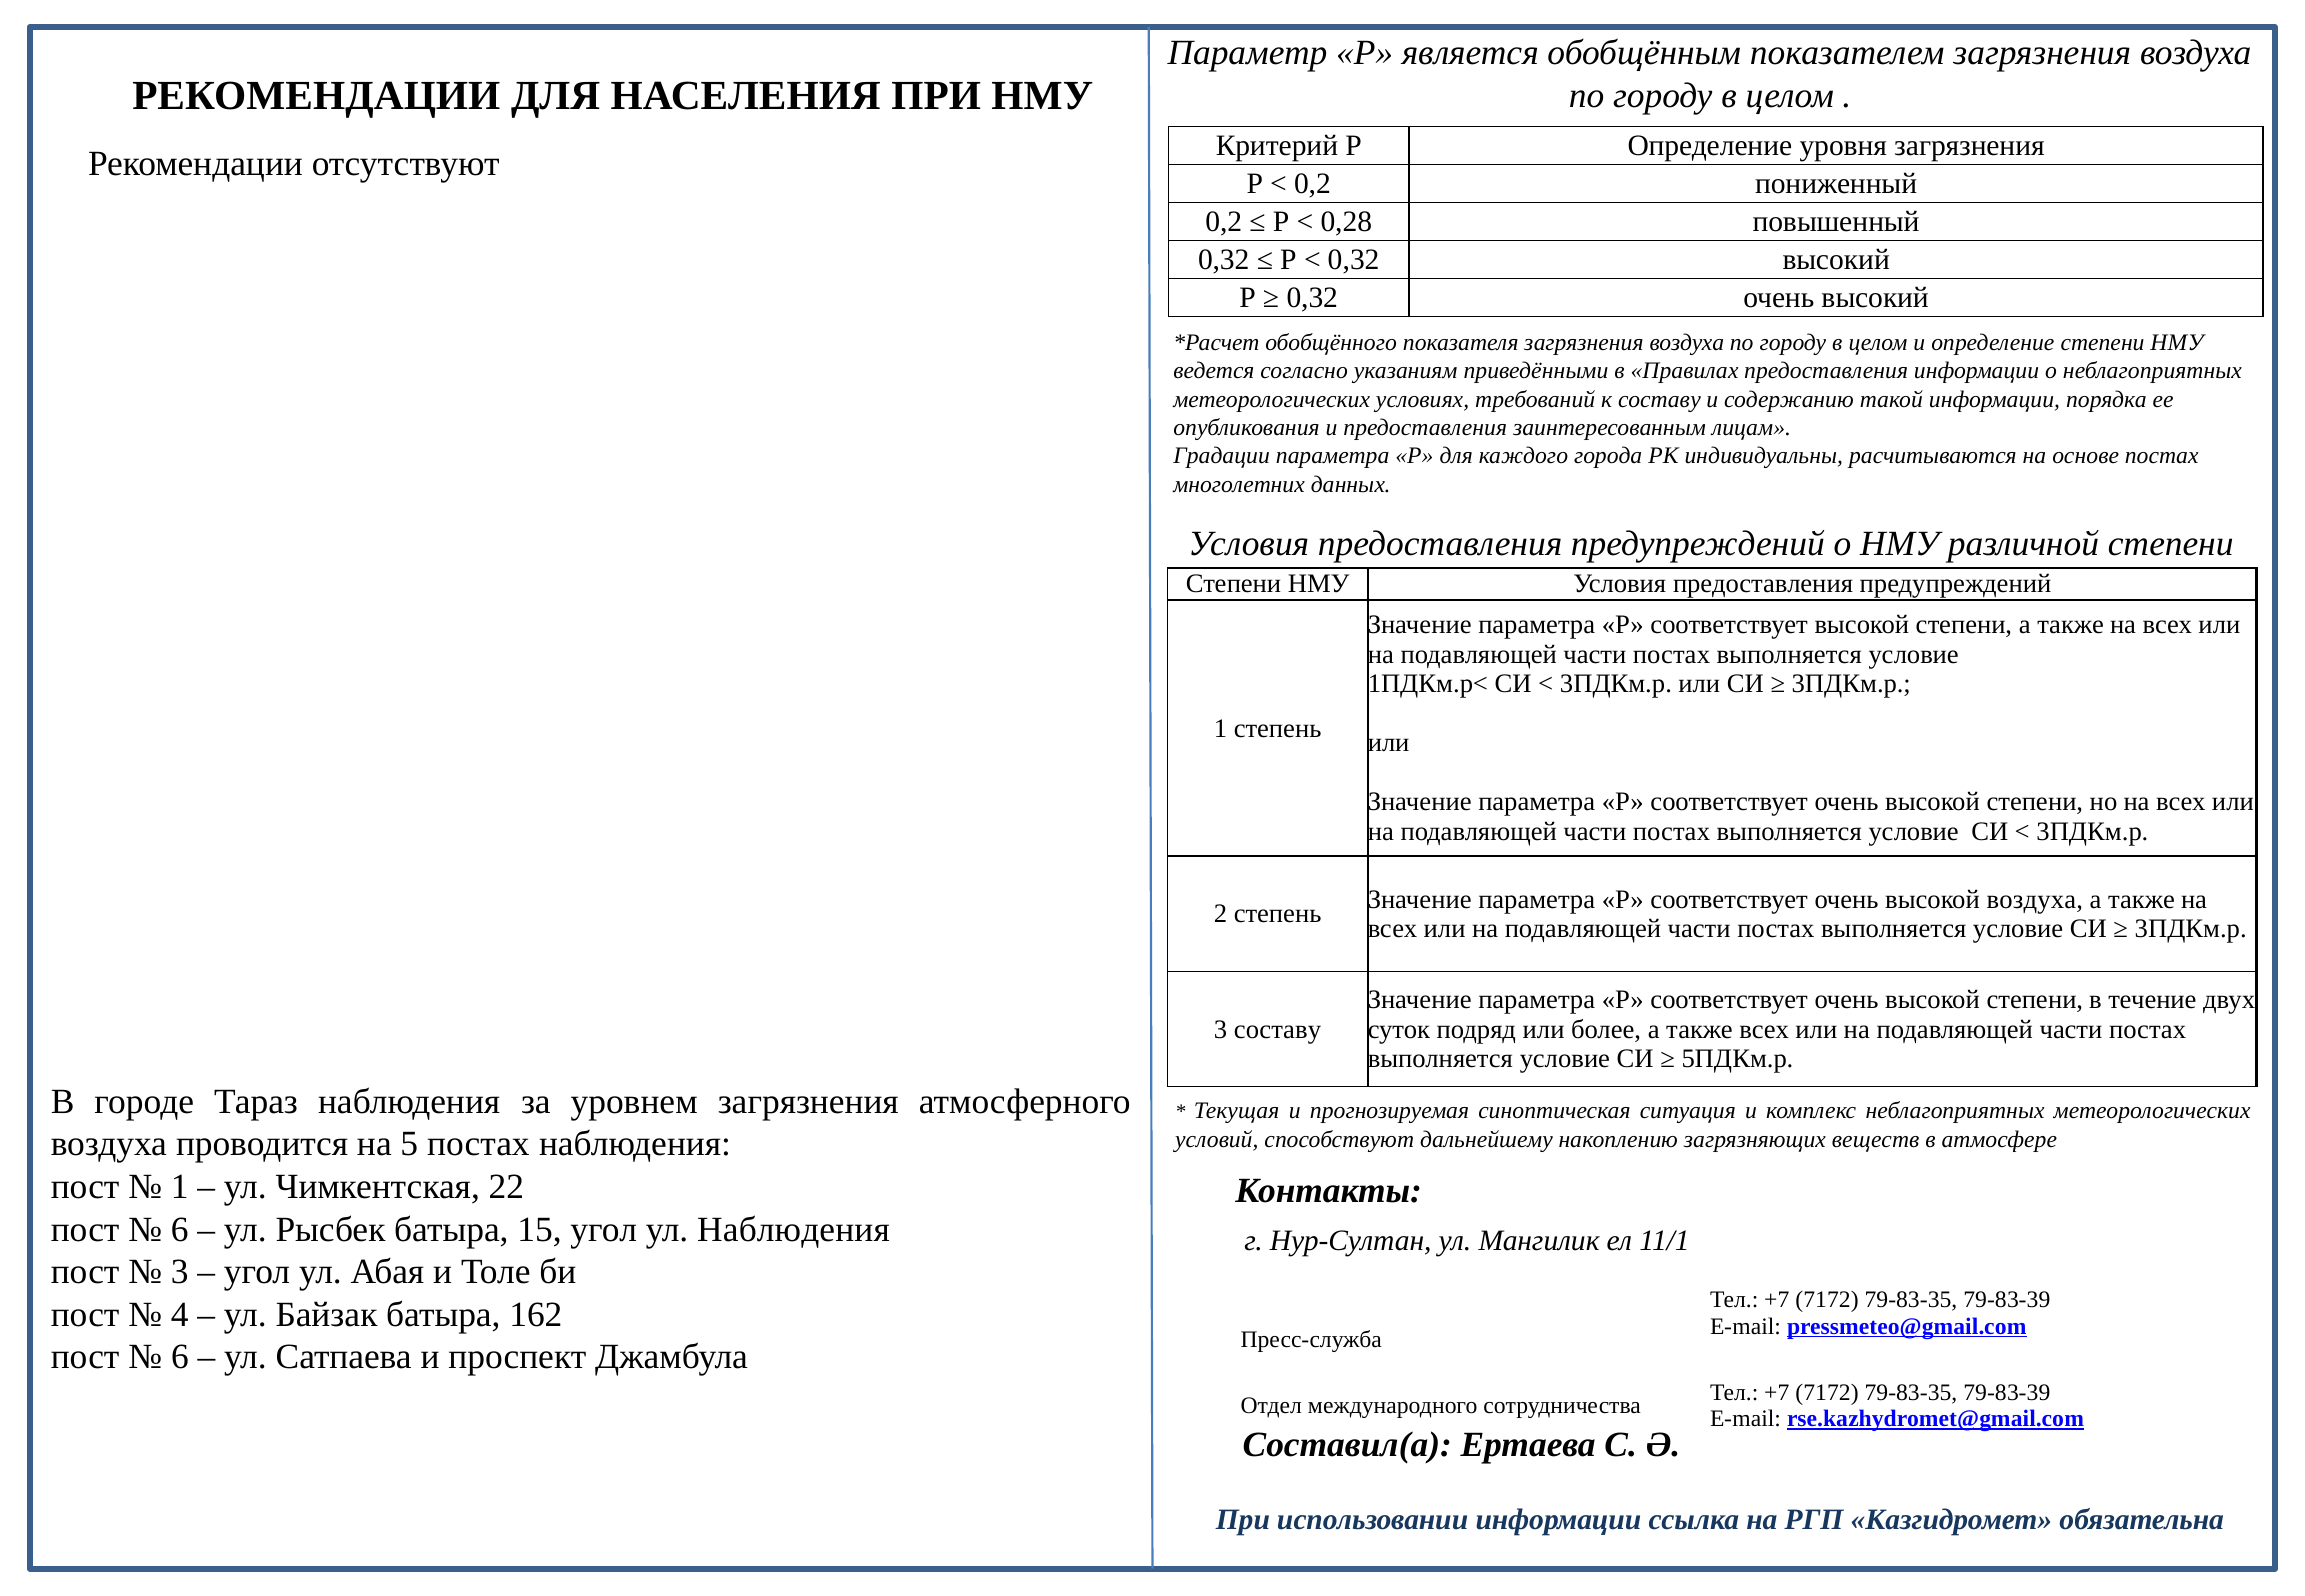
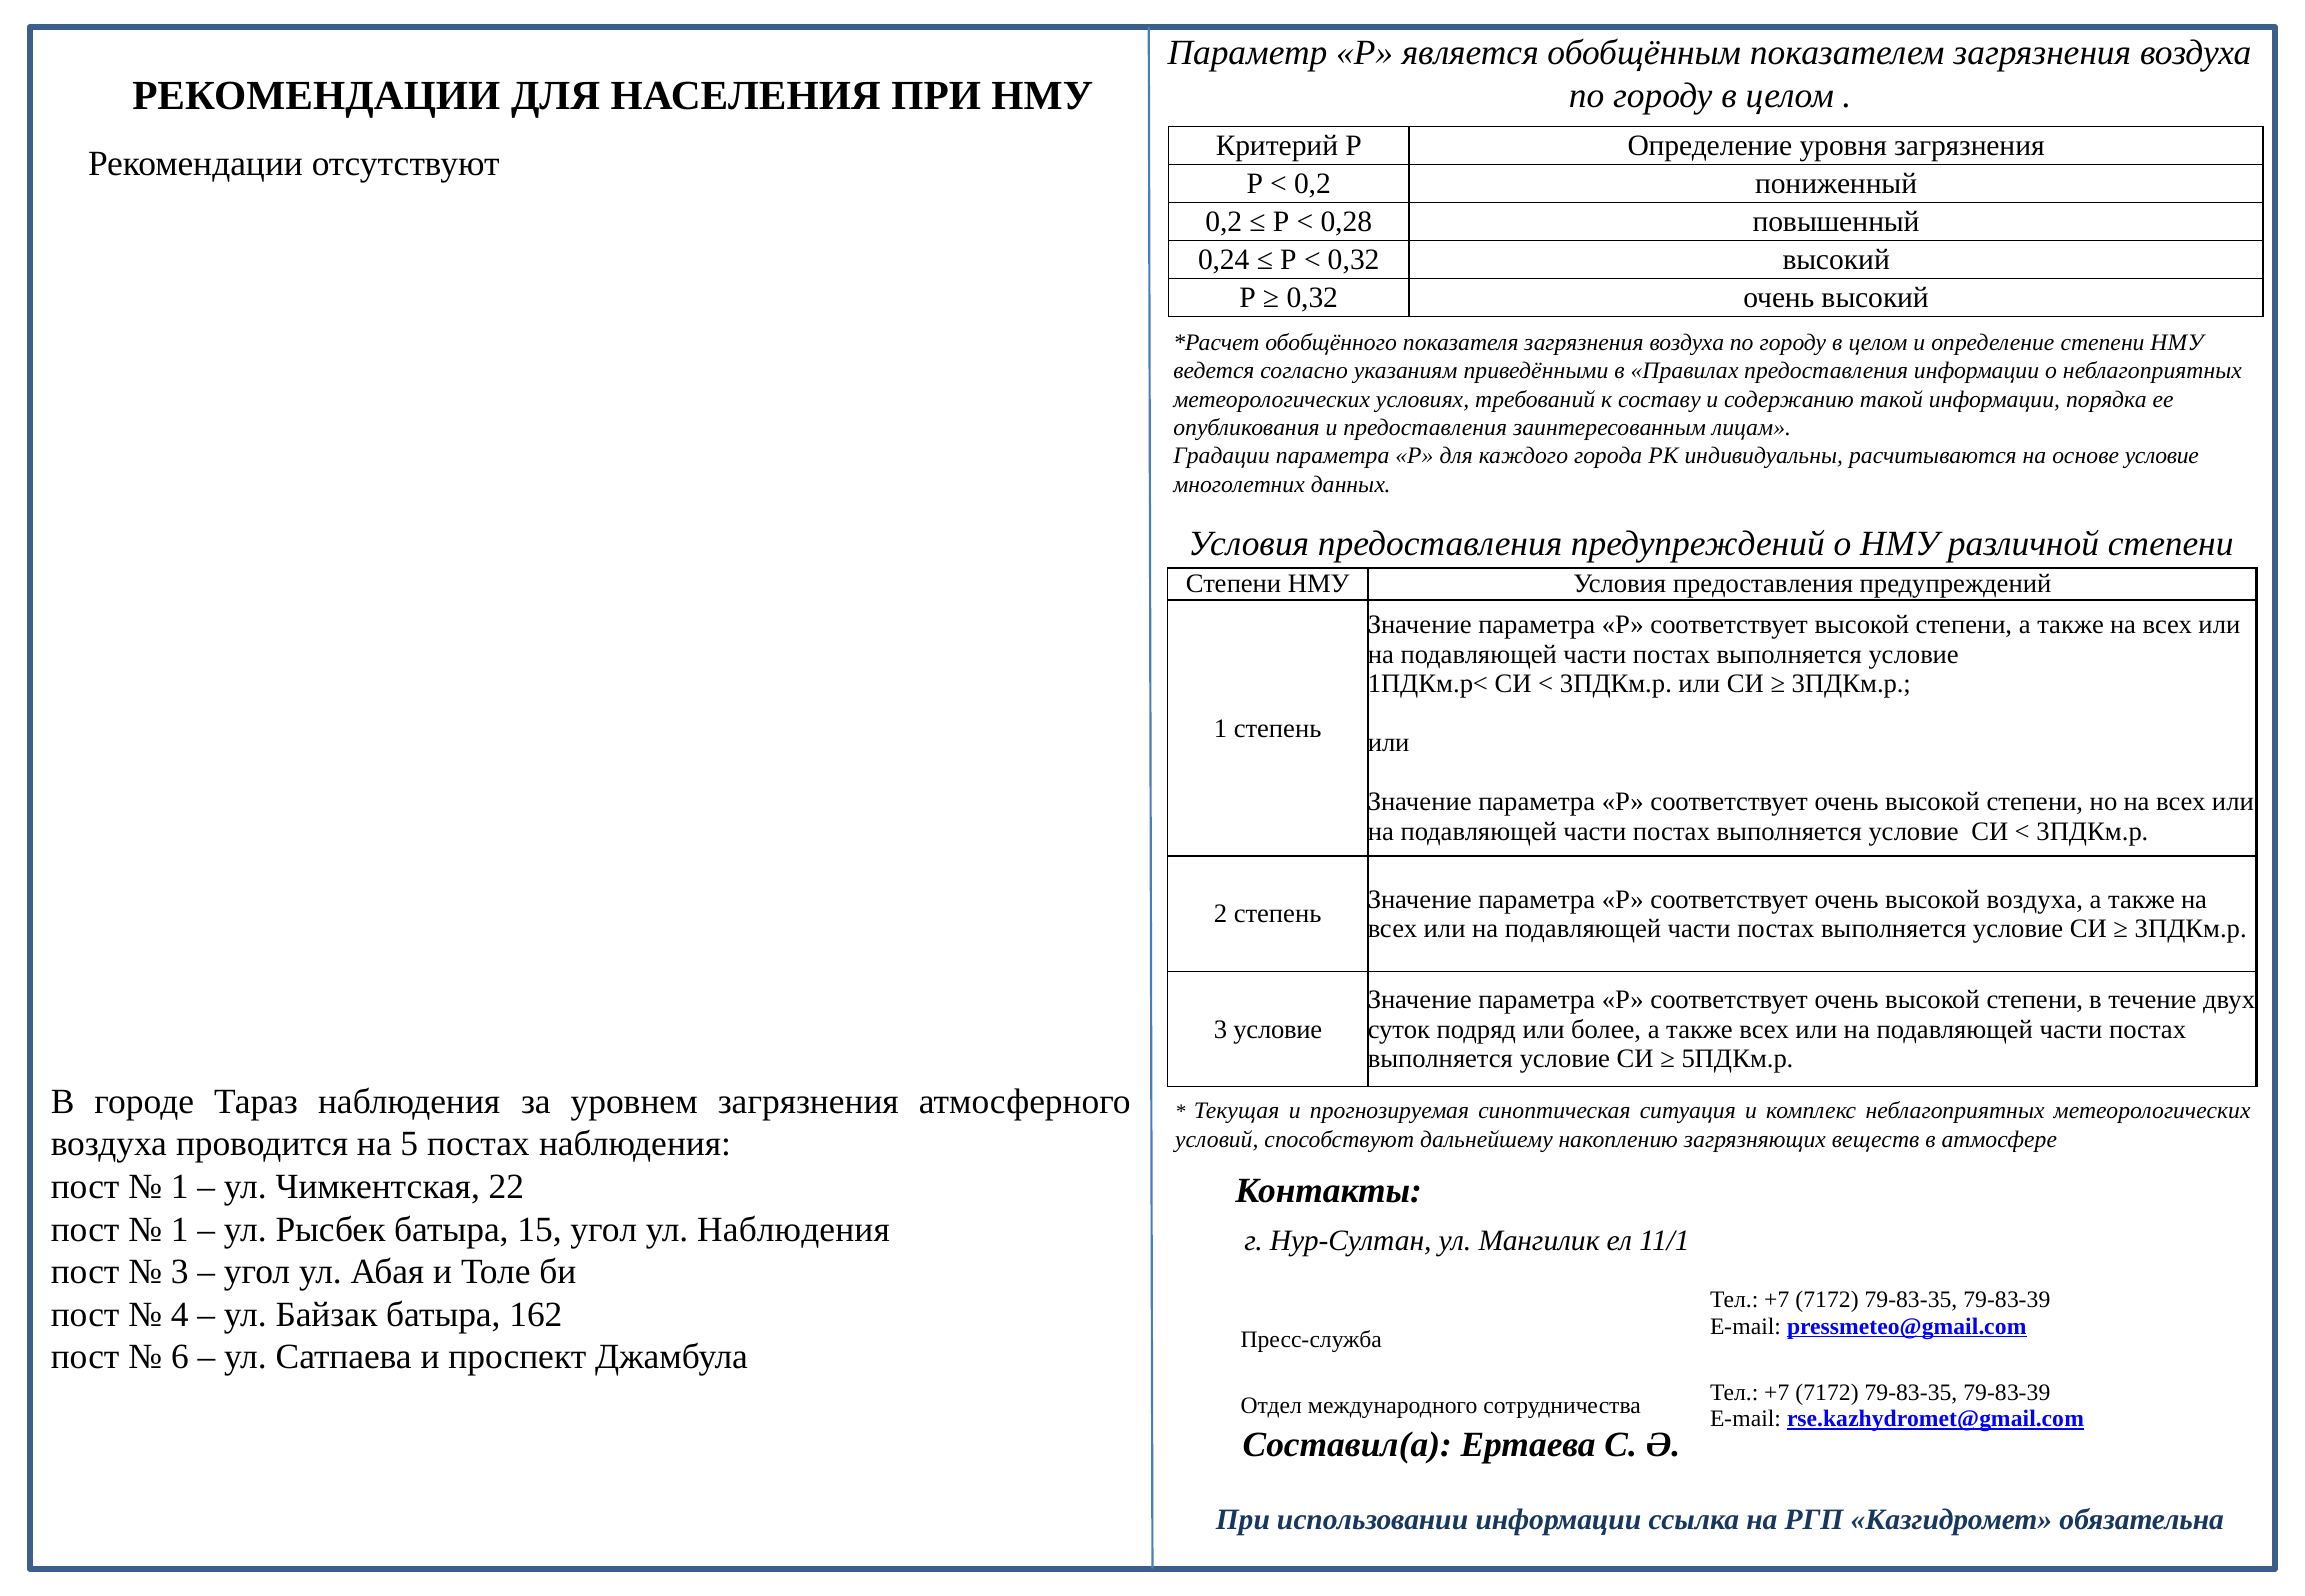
0,32: 0,32 -> 0,24 (1224, 259)
основе постах: постах -> условие (2162, 456)
3 составу: составу -> условие (1278, 1029)
6: 6 -> 1 (180, 1229)
